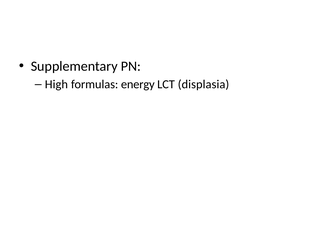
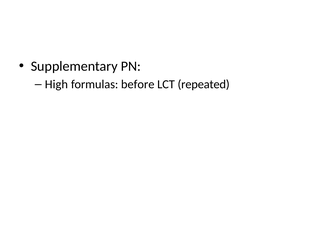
energy: energy -> before (138, 84)
displasia: displasia -> repeated (204, 84)
